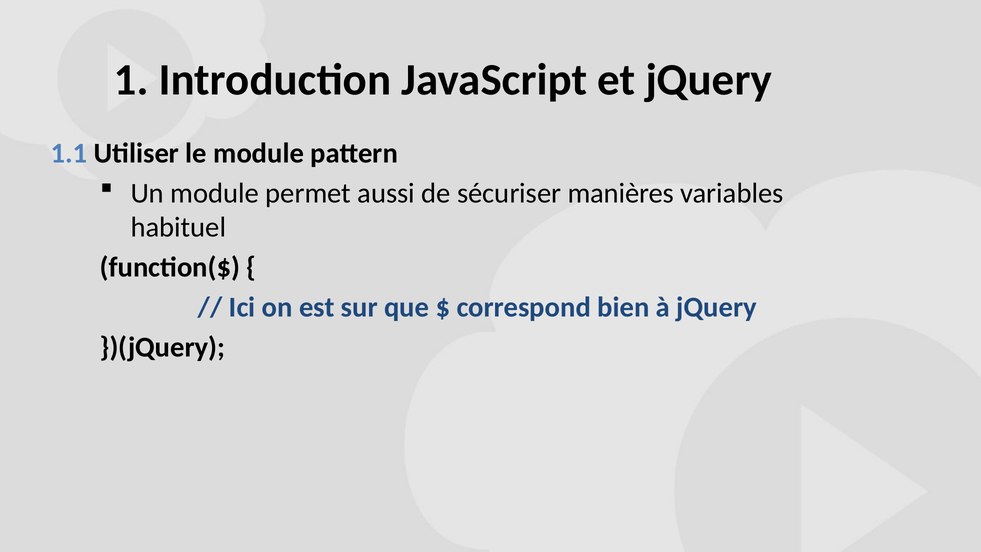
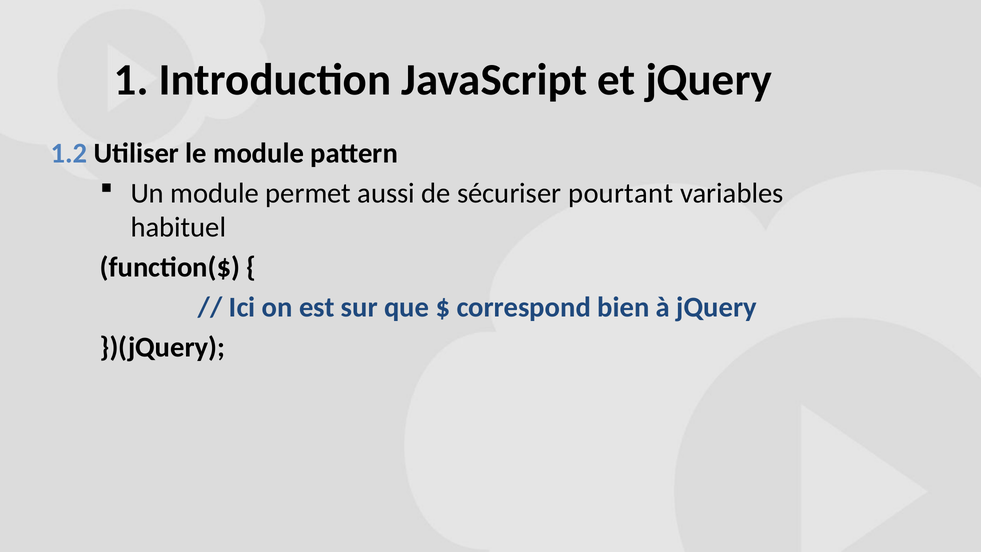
1.1: 1.1 -> 1.2 (69, 153)
manières: manières -> pourtant (621, 193)
